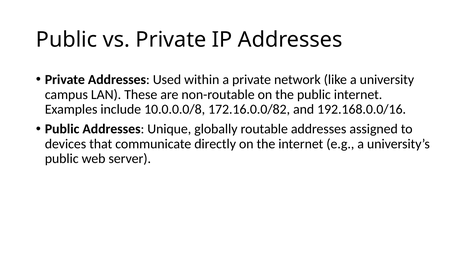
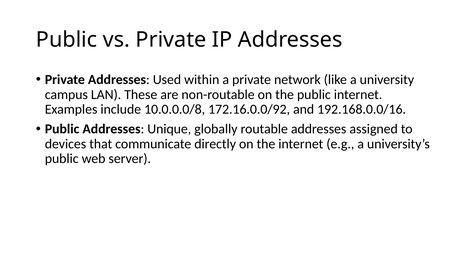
172.16.0.0/82: 172.16.0.0/82 -> 172.16.0.0/92 (249, 110)
